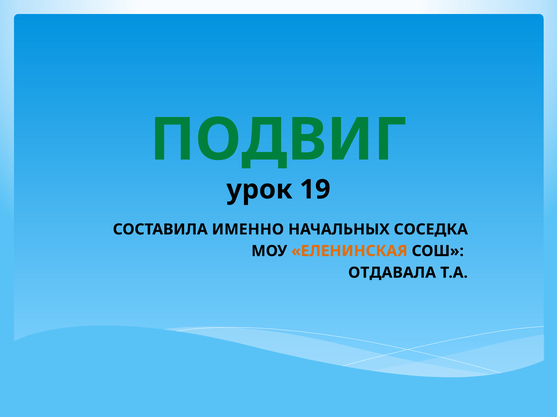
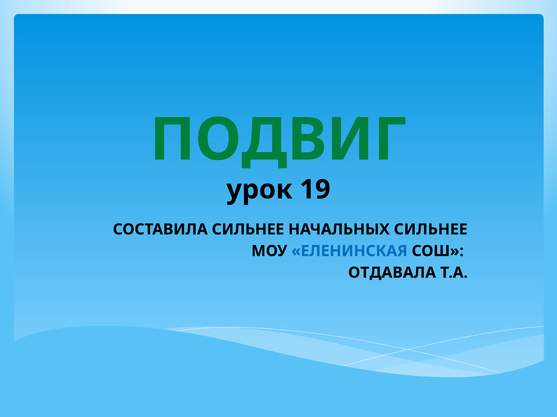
СОСТАВИЛА ИМЕННО: ИМЕННО -> СИЛЬНЕЕ (248, 230)
НАЧАЛЬНЫХ СОСЕДКА: СОСЕДКА -> СИЛЬНЕЕ (431, 230)
ЕЛЕНИНСКАЯ colour: orange -> blue (349, 251)
